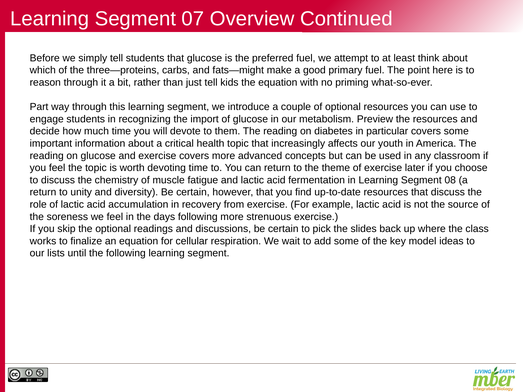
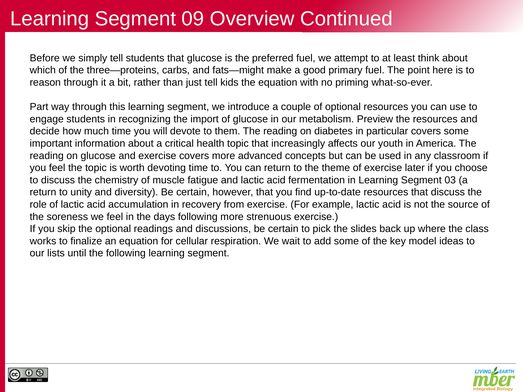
07: 07 -> 09 (193, 19)
08: 08 -> 03 (450, 180)
